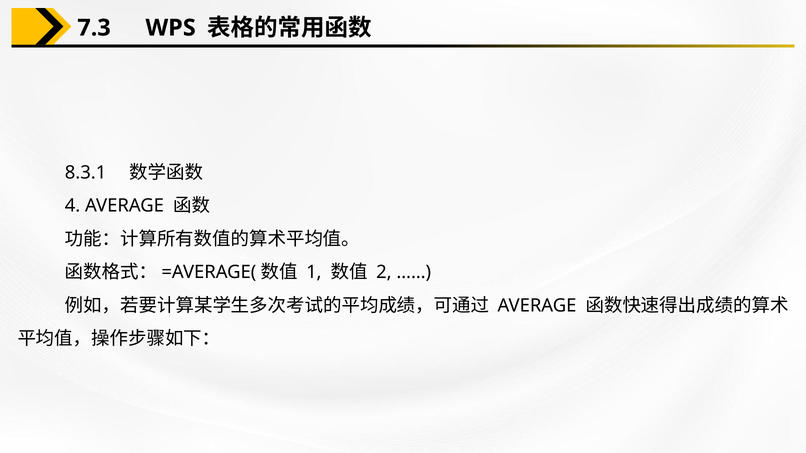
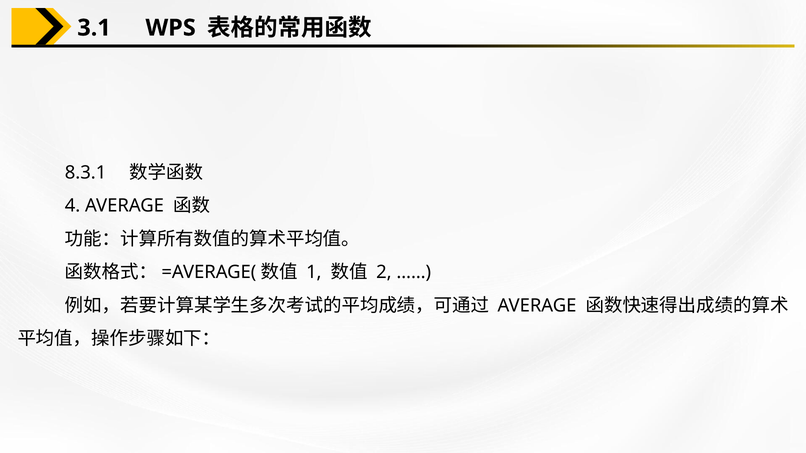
7.3: 7.3 -> 3.1 (94, 28)
